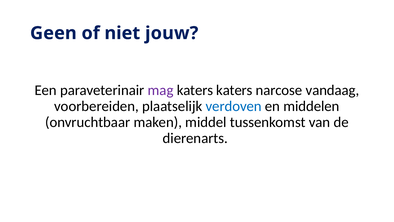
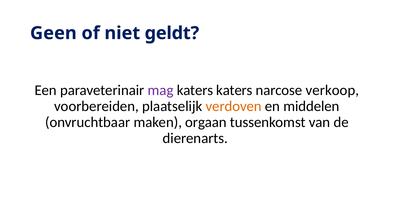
jouw: jouw -> geldt (172, 33)
vandaag: vandaag -> verkoop (332, 90)
verdoven colour: blue -> orange (234, 106)
middel: middel -> orgaan (206, 122)
